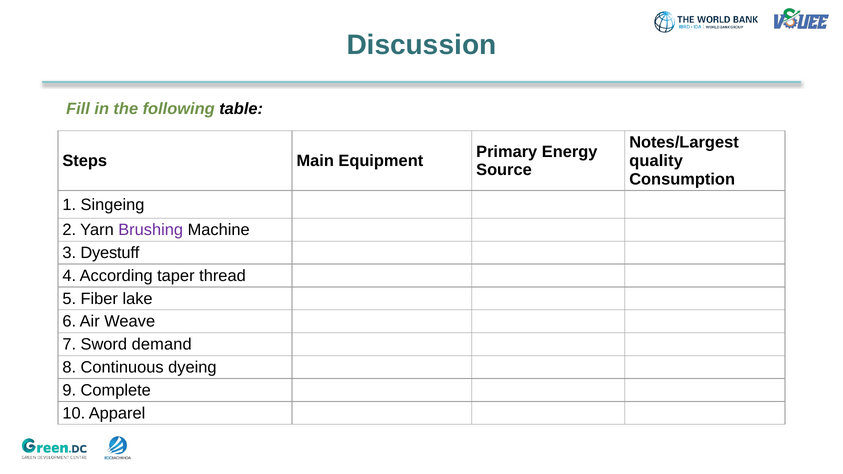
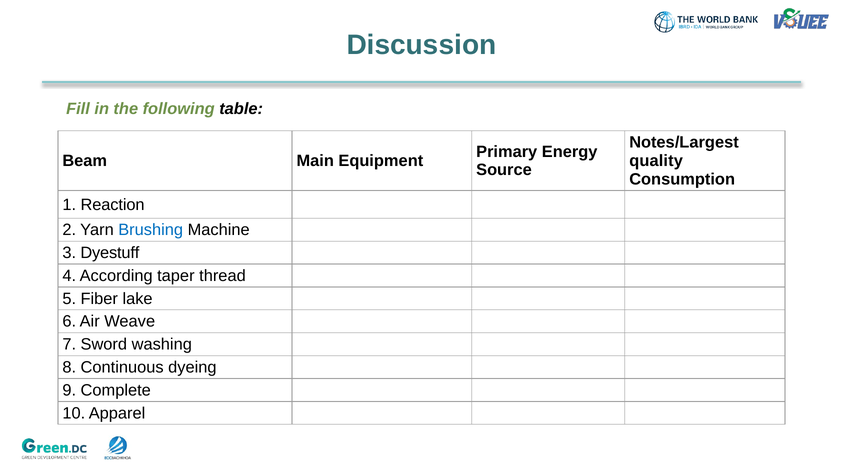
Steps: Steps -> Beam (85, 161)
Singeing: Singeing -> Reaction (113, 205)
Brushing colour: purple -> blue (151, 230)
demand: demand -> washing (162, 345)
